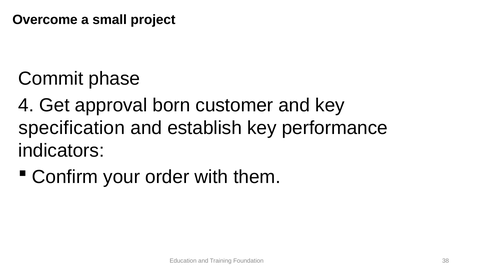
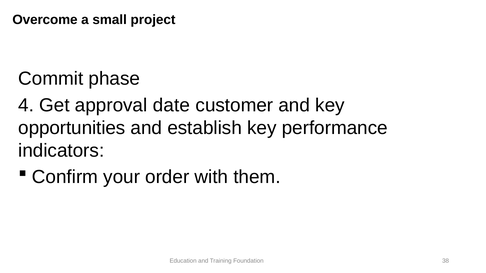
born: born -> date (171, 105)
specification: specification -> opportunities (72, 128)
